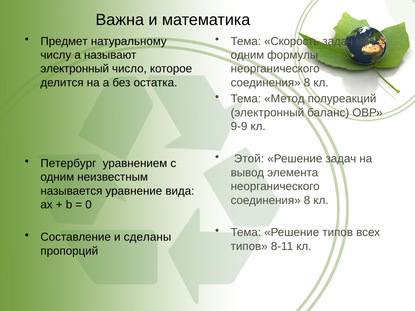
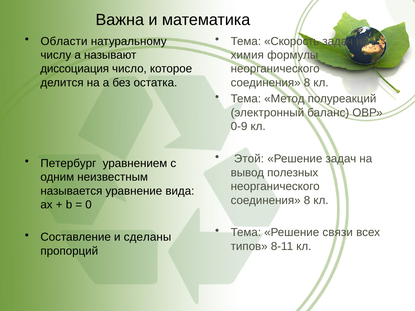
Предмет: Предмет -> Области (64, 41)
одним: одним -> химия (247, 55)
электронный: электронный -> диссоциация (75, 69)
9-9: 9-9 -> 0-9 (239, 127)
элемента: элемента -> полезных (293, 173)
Решение типов: типов -> связи (338, 233)
